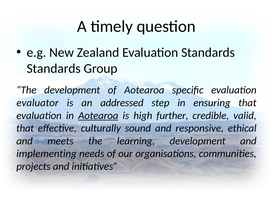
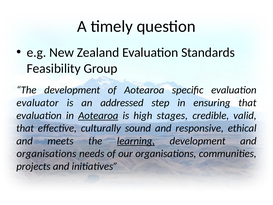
Standards: Standards -> Feasibility (54, 68)
further: further -> stages (172, 115)
learning underline: none -> present (136, 141)
implementing: implementing -> organisations (46, 154)
